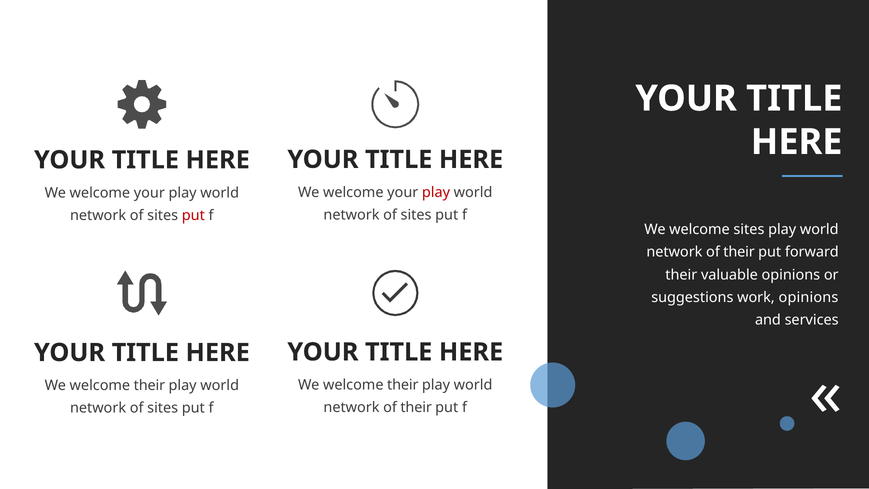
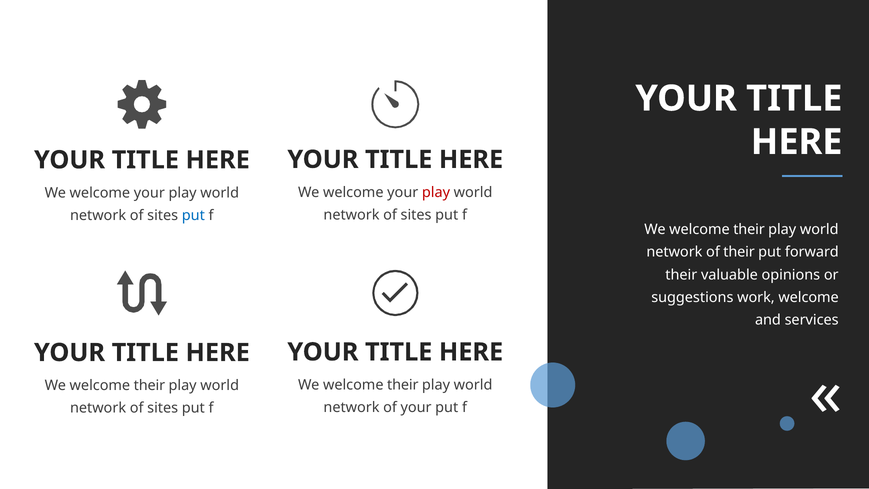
put colour: red -> blue (193, 215)
sites: sites -> their (749, 229)
work opinions: opinions -> welcome (809, 297)
their: their -> your (416, 407)
